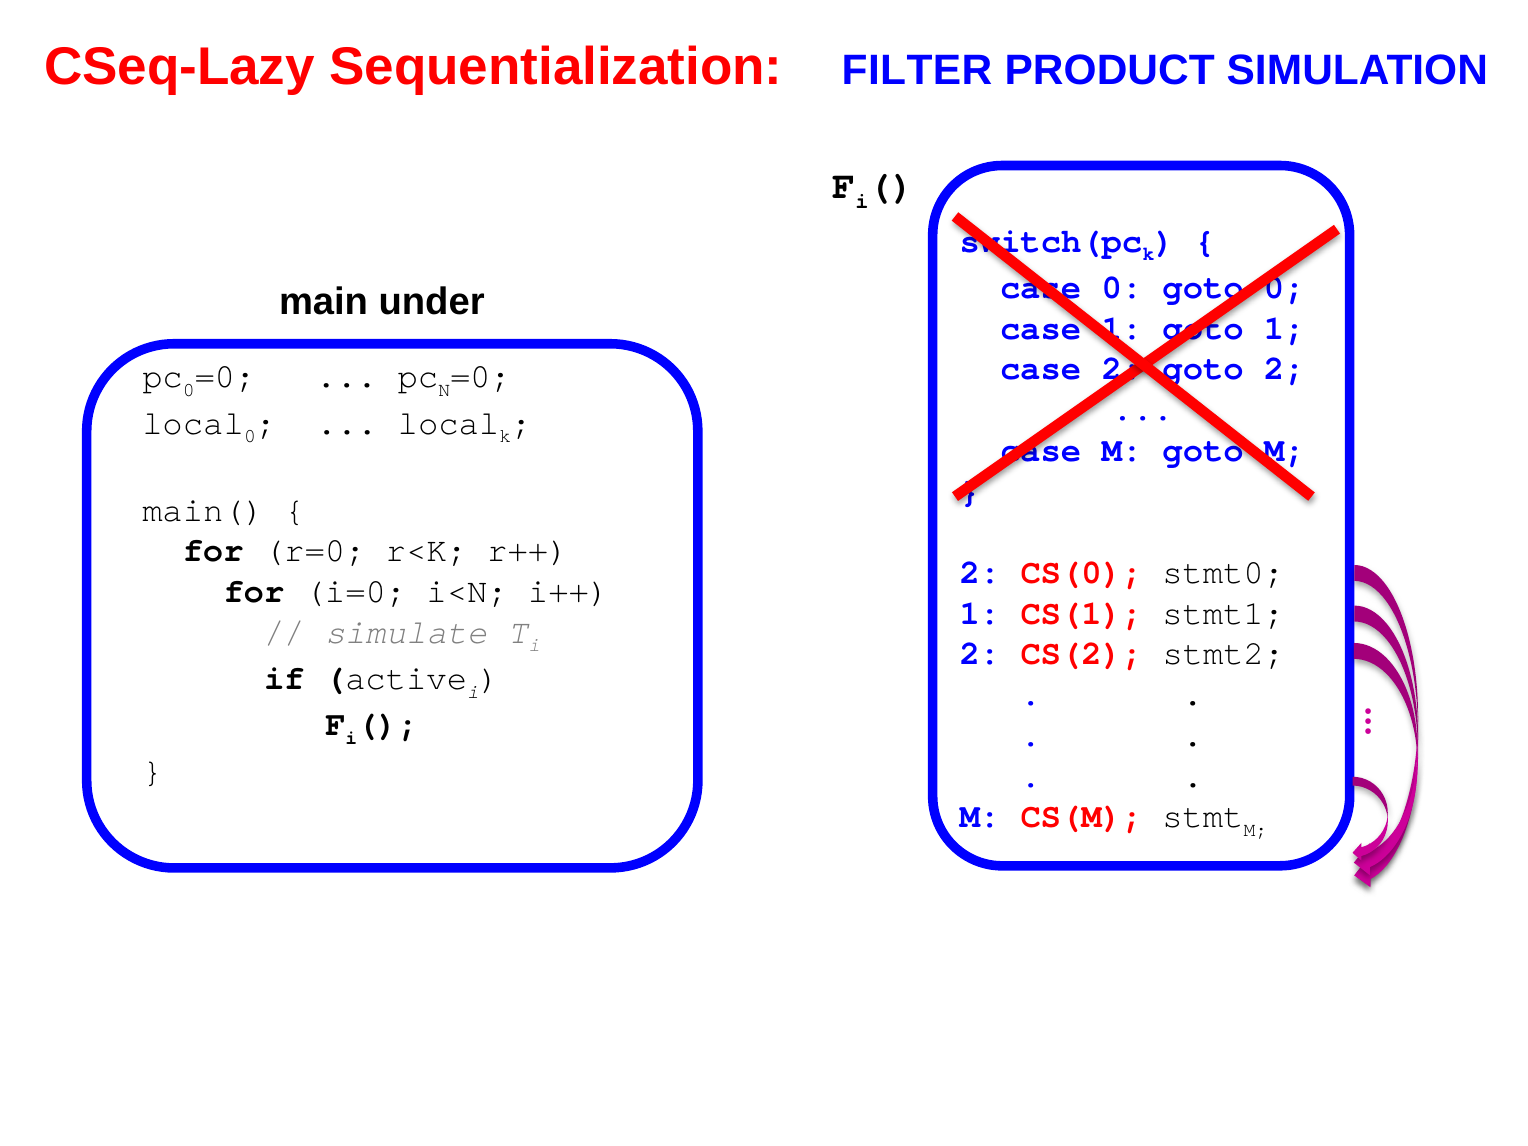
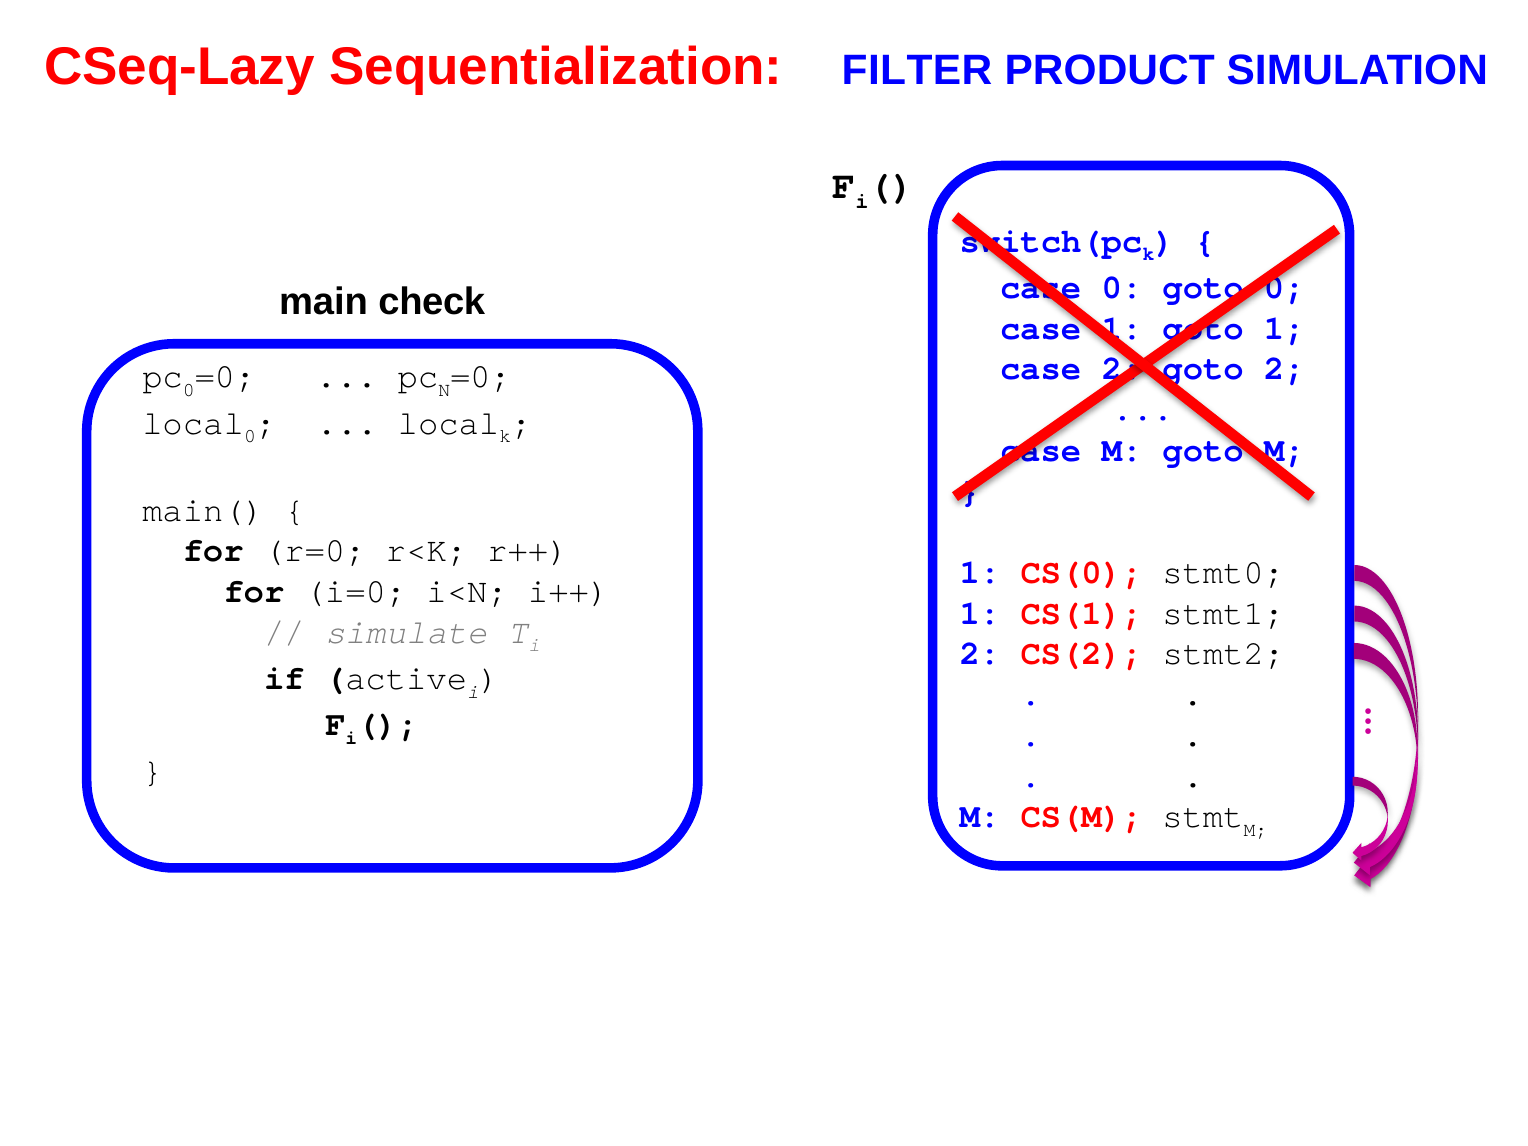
under: under -> check (432, 302)
2: 2 -> 1 (980, 572)
